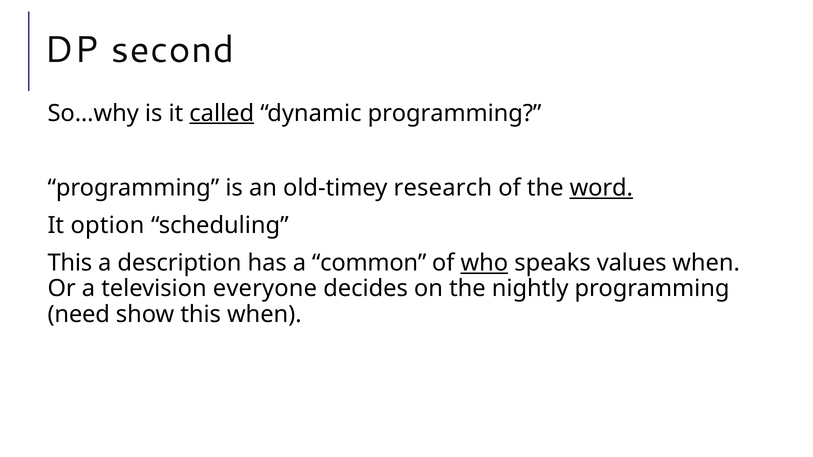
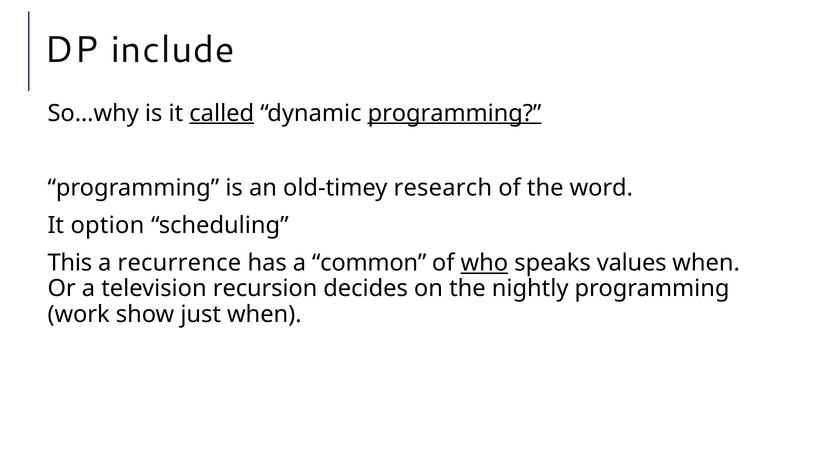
second: second -> include (173, 50)
programming underline: none -> present (455, 113)
word underline: present -> none (601, 188)
description: description -> recurrence (179, 263)
everyone: everyone -> recursion (265, 289)
need: need -> work (79, 314)
show this: this -> just (201, 314)
